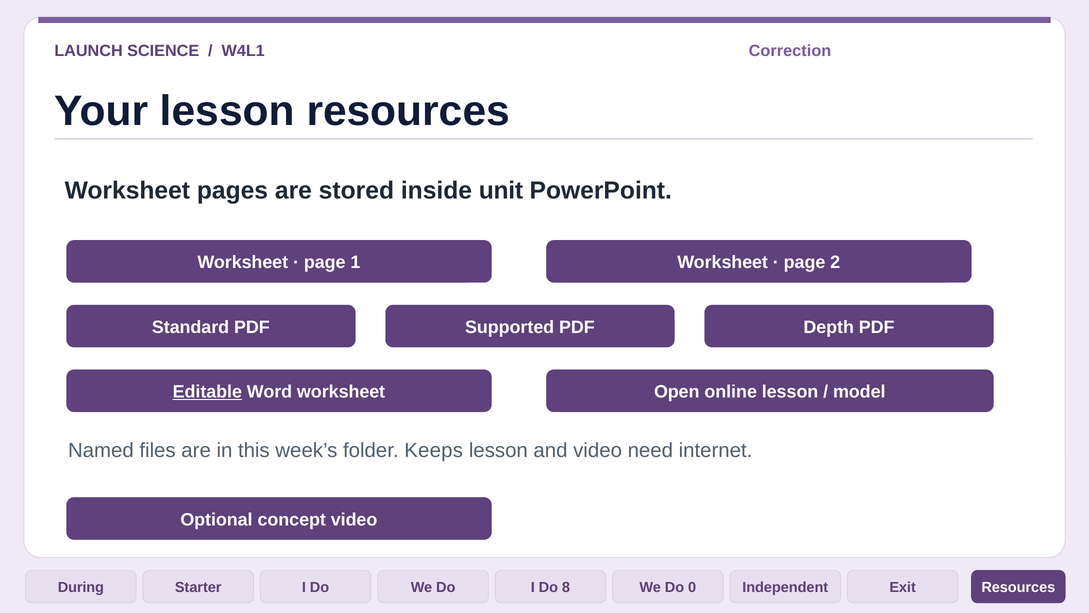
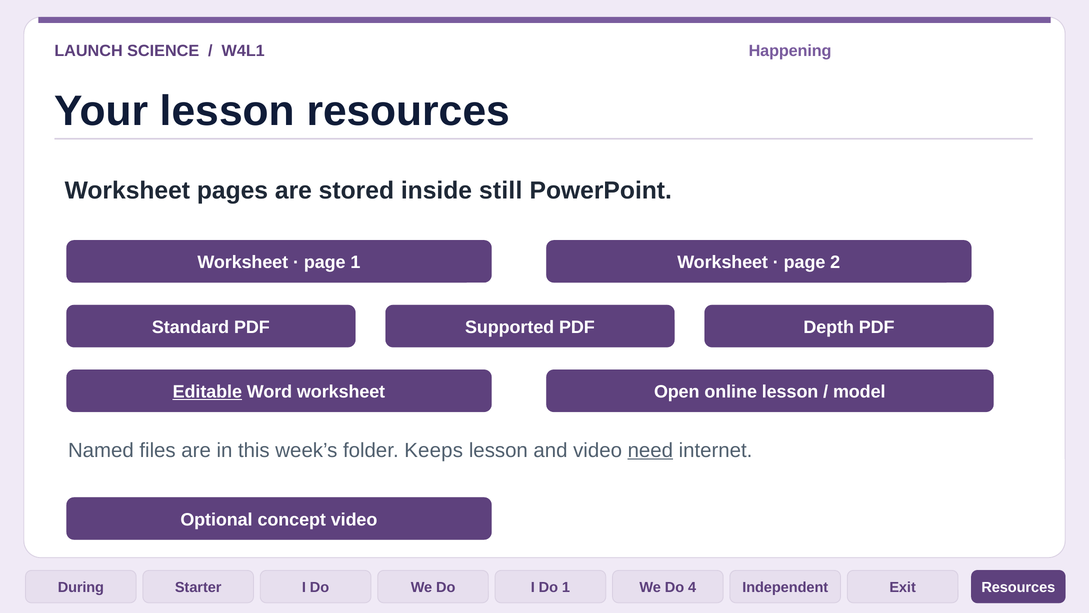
Correction: Correction -> Happening (790, 51)
unit: unit -> still (501, 190)
need underline: none -> present (650, 450)
Do 8: 8 -> 1 (566, 587)
0: 0 -> 4 (692, 587)
